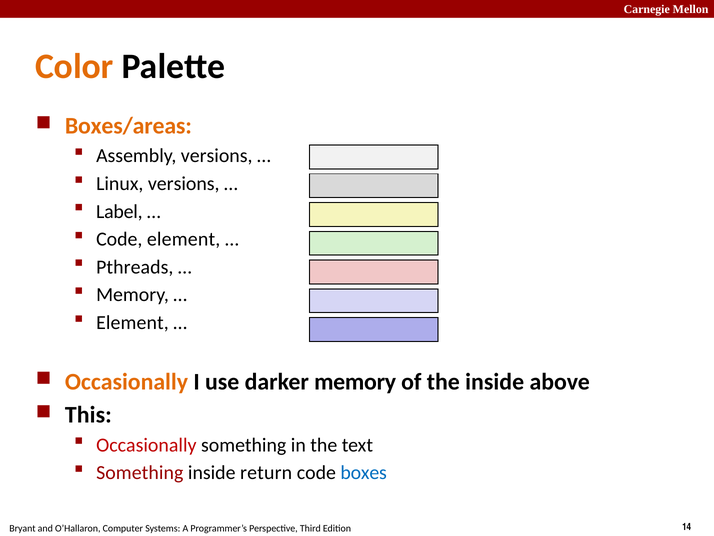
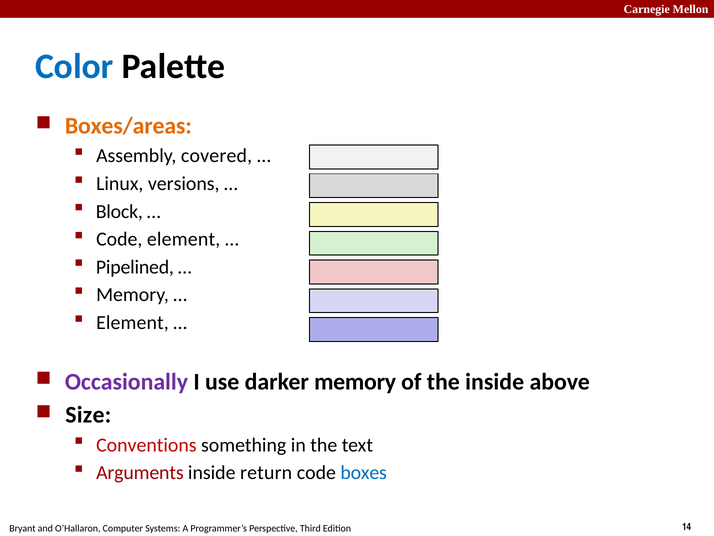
Color colour: orange -> blue (74, 66)
Assembly versions: versions -> covered (217, 156)
Label: Label -> Block (119, 211)
Pthreads: Pthreads -> Pipelined (135, 267)
Occasionally colour: orange -> purple (126, 381)
This: This -> Size (88, 415)
Occasionally: Occasionally -> Conventions (146, 445)
Something: Something -> Arguments (140, 472)
